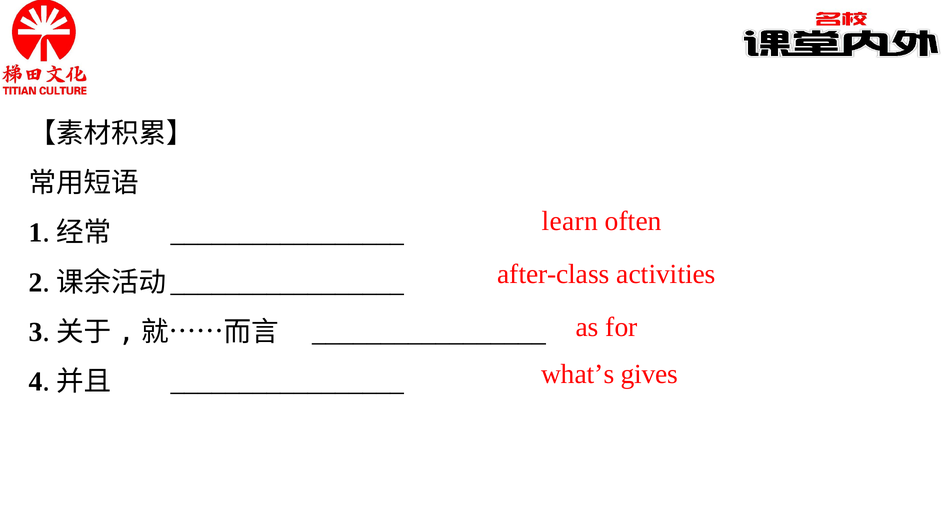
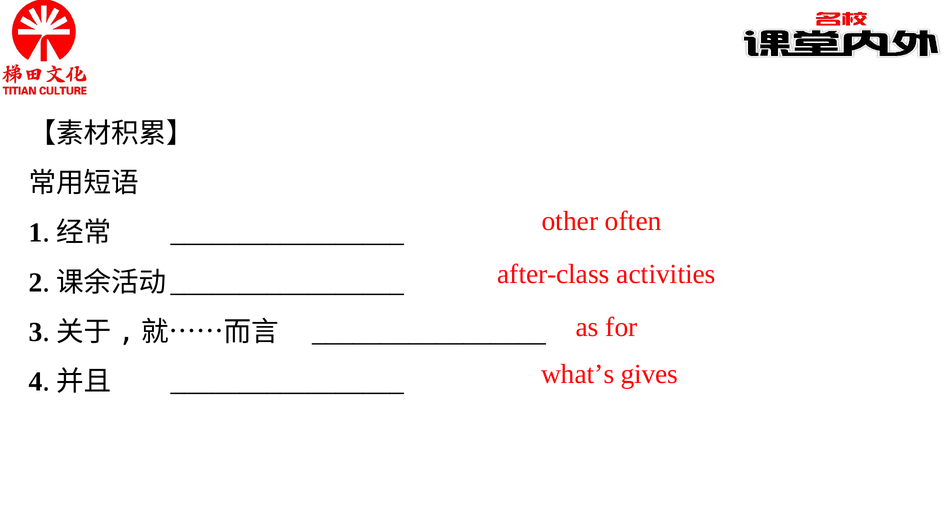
learn: learn -> other (570, 221)
